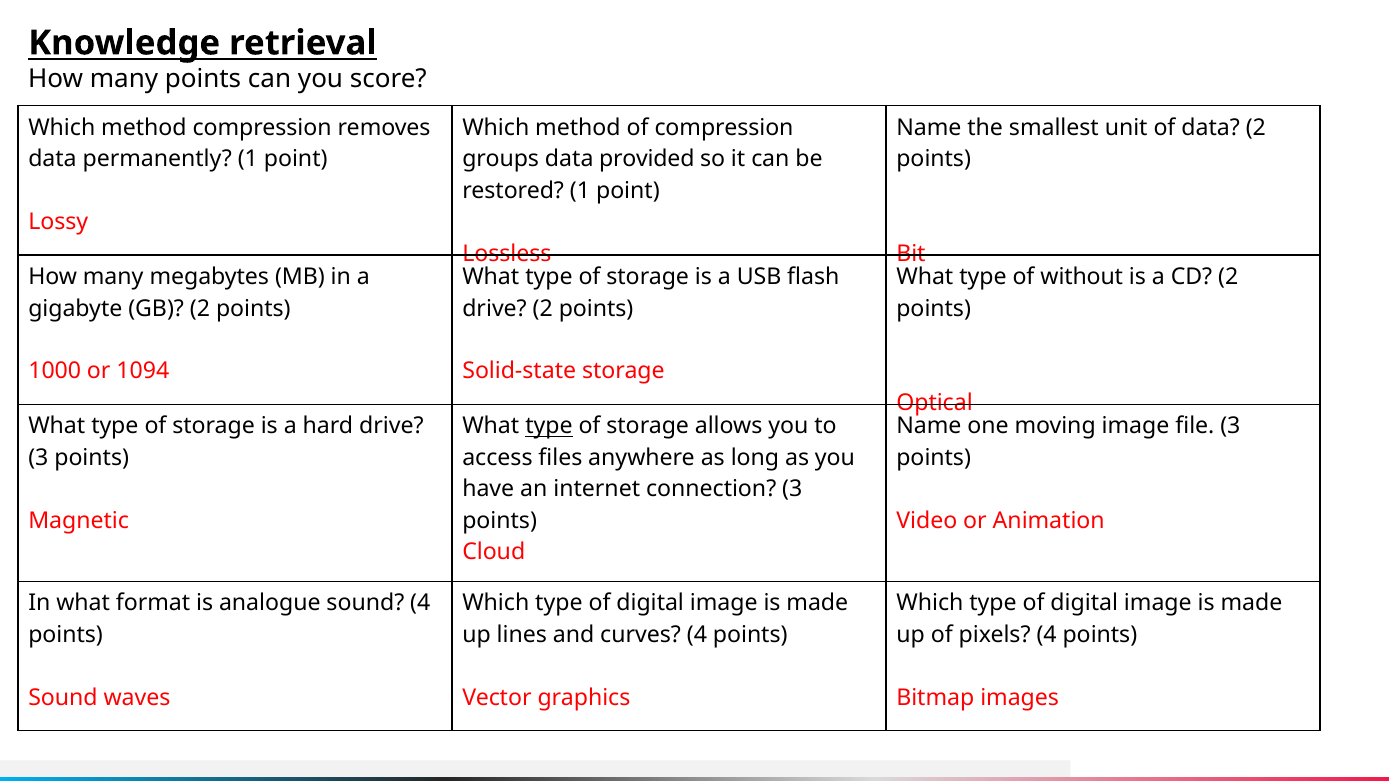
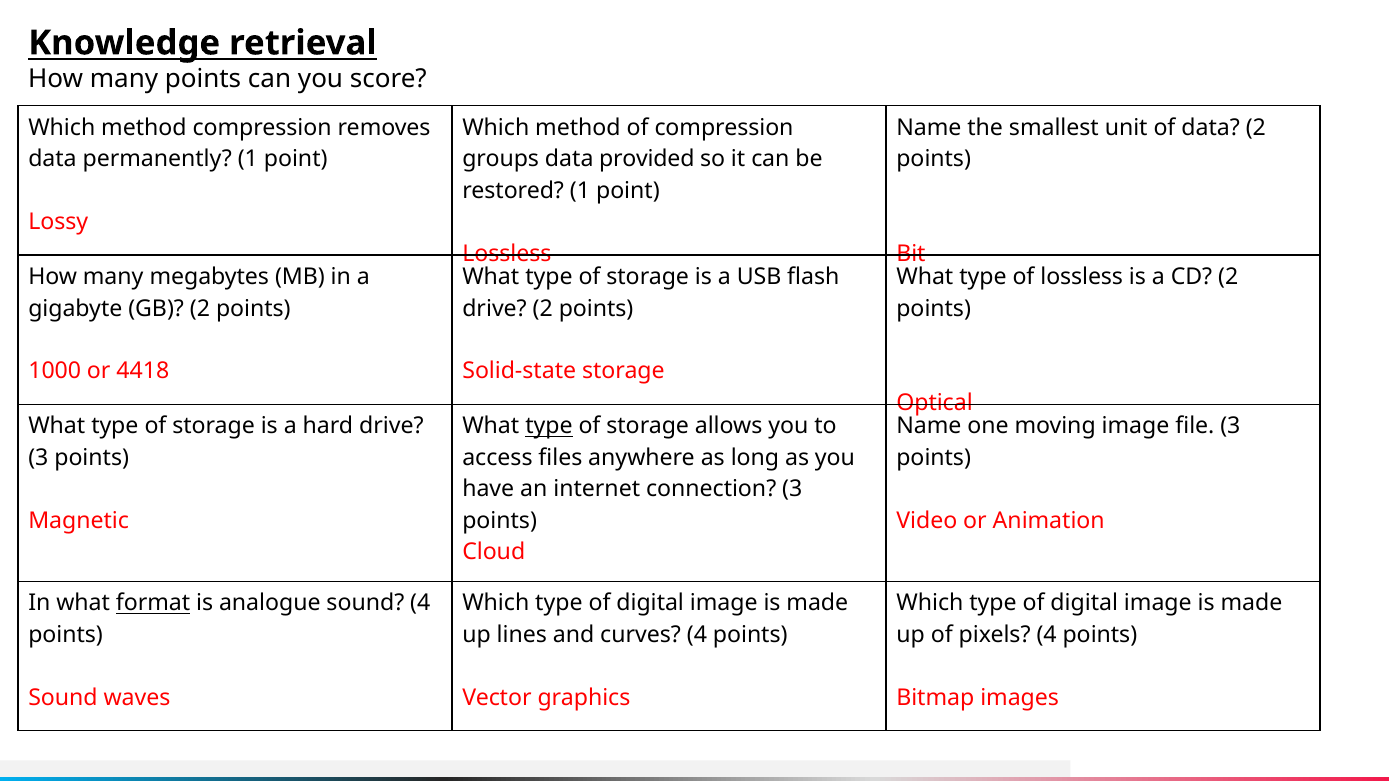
of without: without -> lossless (1082, 277)
1094: 1094 -> 4418 (143, 371)
format underline: none -> present (153, 604)
